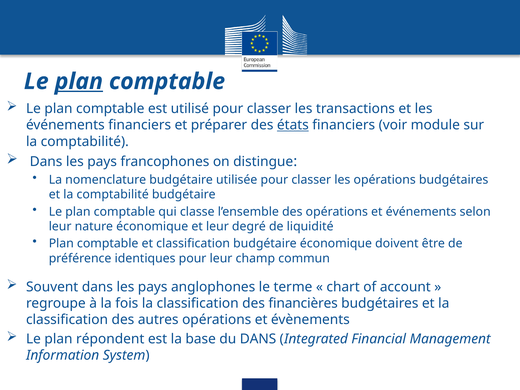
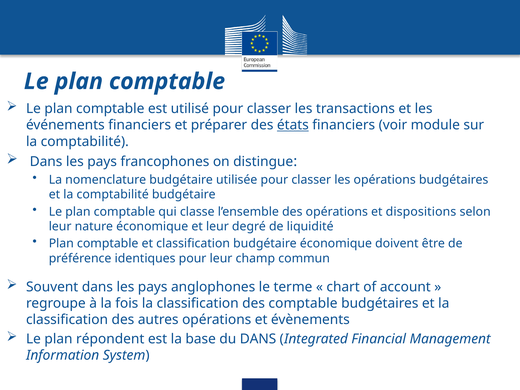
plan underline: present -> none (79, 81)
et événements: événements -> dispositions (421, 212)
des financières: financières -> comptable (303, 303)
